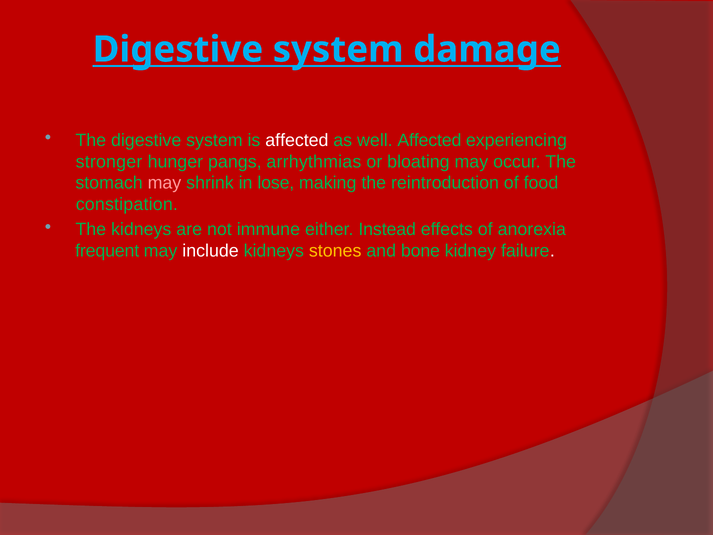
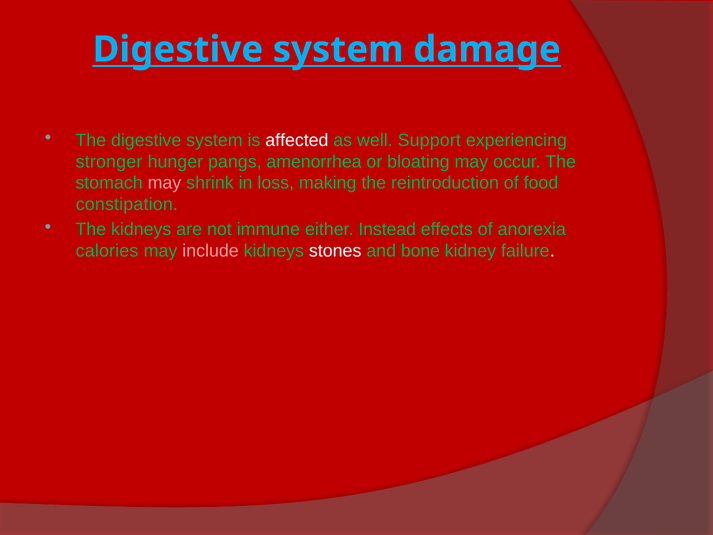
well Affected: Affected -> Support (429, 140)
arrhythmias: arrhythmias -> amenorrhea (314, 162)
lose: lose -> loss (276, 183)
frequent: frequent -> calories (107, 251)
include colour: white -> pink (211, 251)
stones colour: yellow -> white (335, 251)
